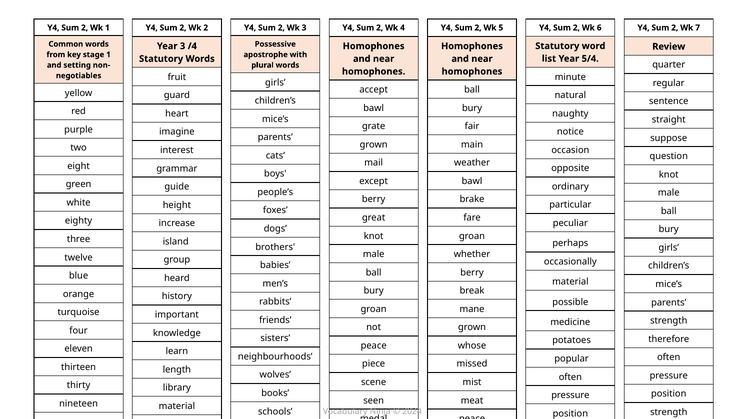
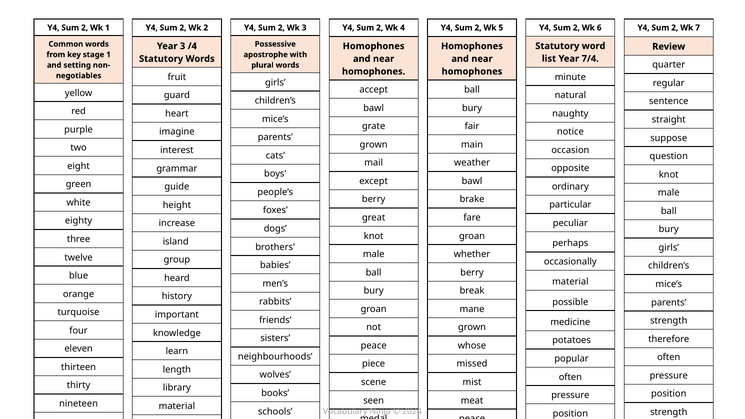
5/4: 5/4 -> 7/4 (590, 59)
